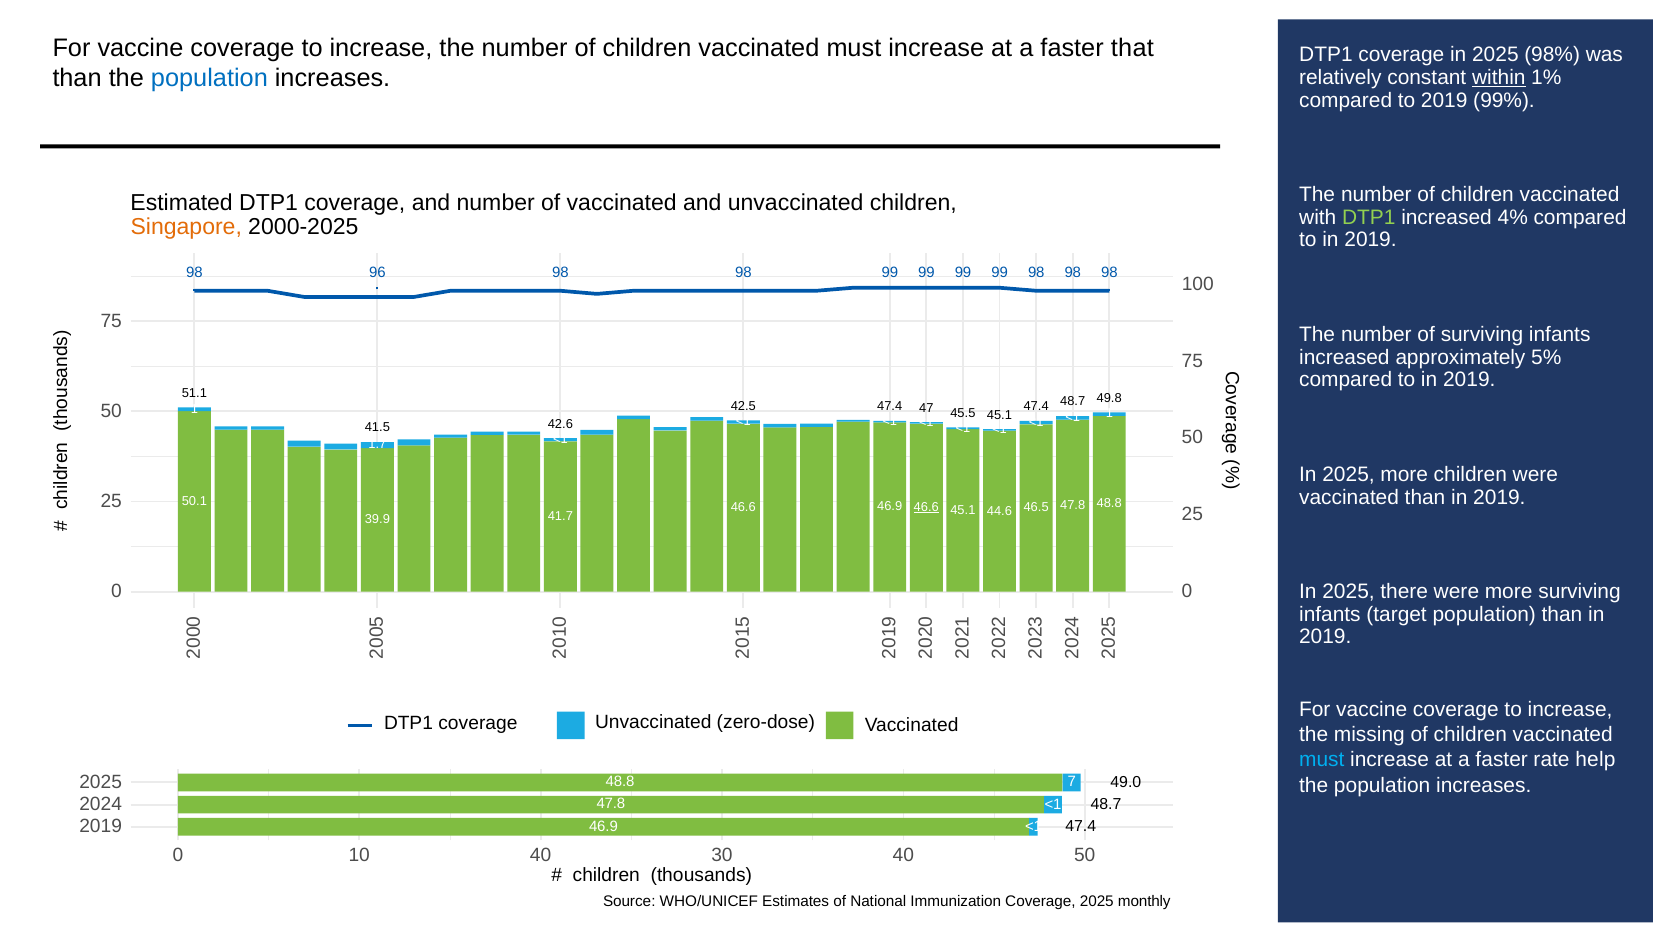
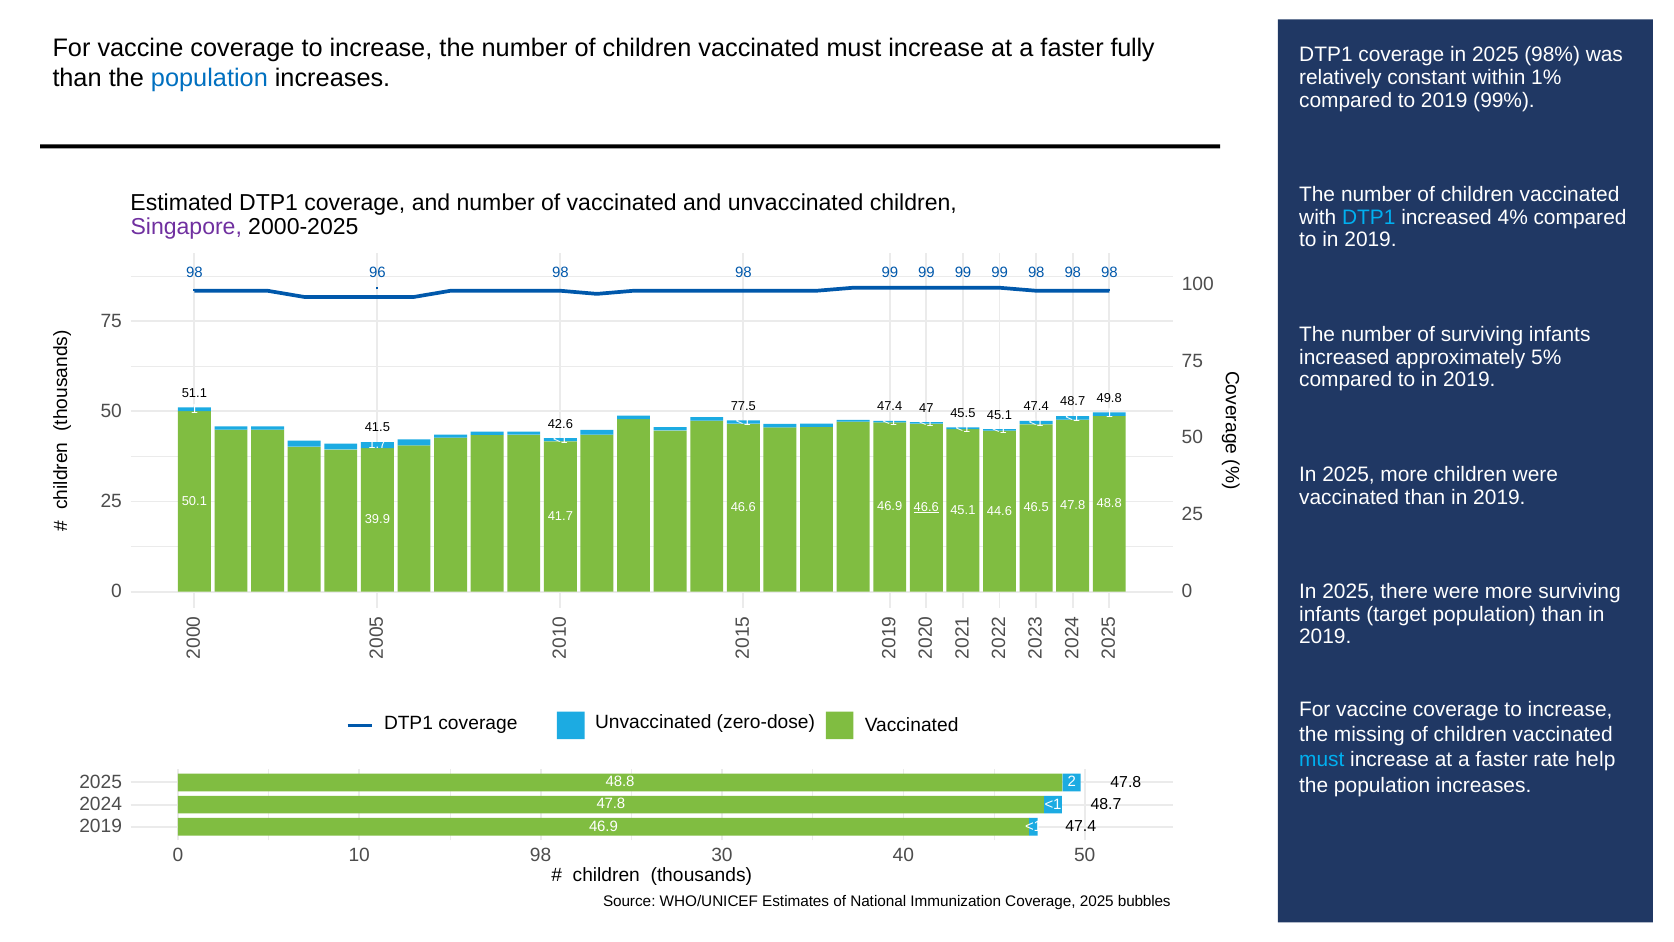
that: that -> fully (1133, 48)
within underline: present -> none (1499, 78)
DTP1 colour: light green -> light blue (1369, 217)
Singapore colour: orange -> purple (186, 227)
42.5: 42.5 -> 77.5 (743, 406)
49.0: 49.0 -> 47.8 (1126, 782)
48.8 7: 7 -> 2 (1072, 782)
10 40: 40 -> 98 (541, 854)
monthly: monthly -> bubbles (1144, 902)
